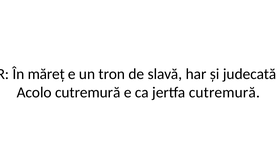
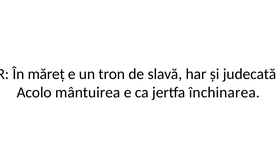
Acolo cutremură: cutremură -> mântuirea (88, 92)
jertfa cutremură: cutremură -> închinarea (224, 92)
